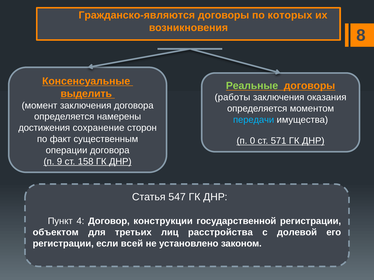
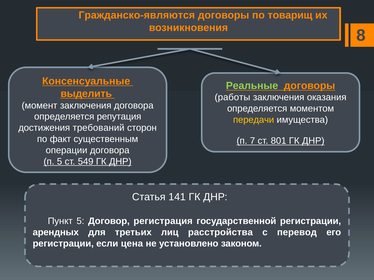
которых: которых -> товарищ (290, 15)
намерены: намерены -> репутация (119, 117)
передачи colour: light blue -> yellow (254, 120)
сохранение: сохранение -> требований (99, 128)
0: 0 -> 7 (252, 141)
571: 571 -> 801 (279, 141)
п 9: 9 -> 5 (60, 162)
158: 158 -> 549 (86, 162)
547: 547 -> 141 (177, 197)
Пункт 4: 4 -> 5 (80, 221)
конструкции: конструкции -> регистрация (163, 221)
объектом: объектом -> арендных (56, 233)
долевой: долевой -> перевод (297, 233)
всей: всей -> цена (132, 244)
